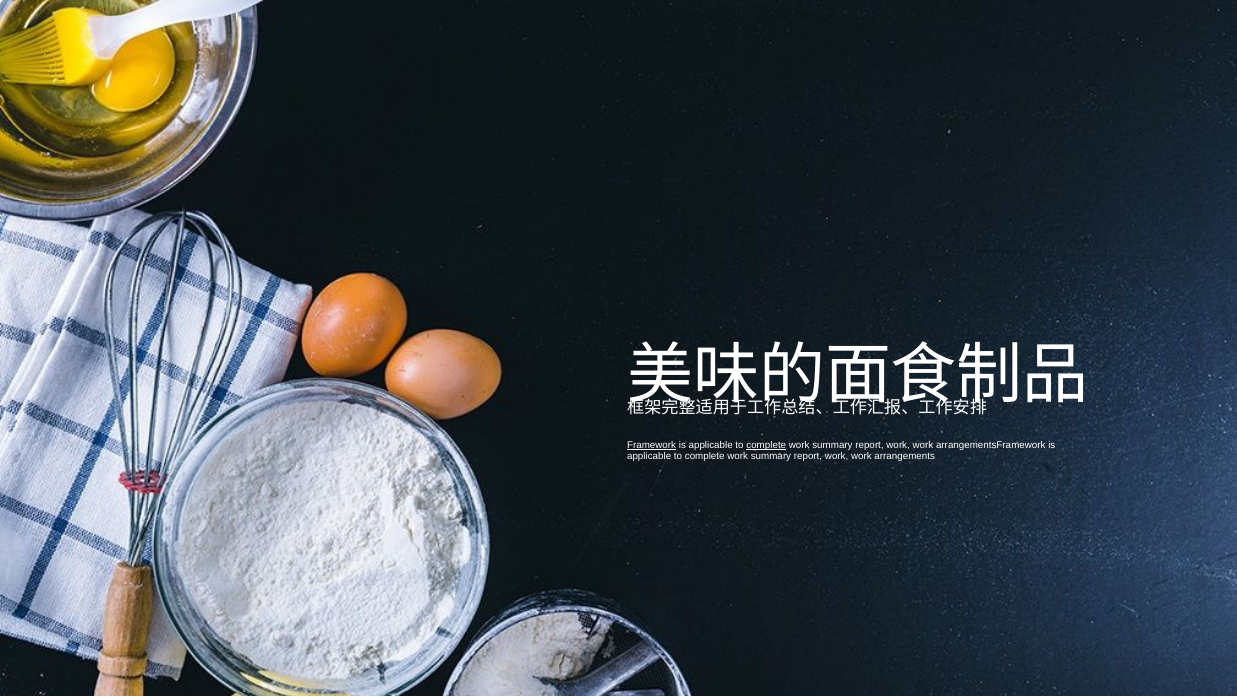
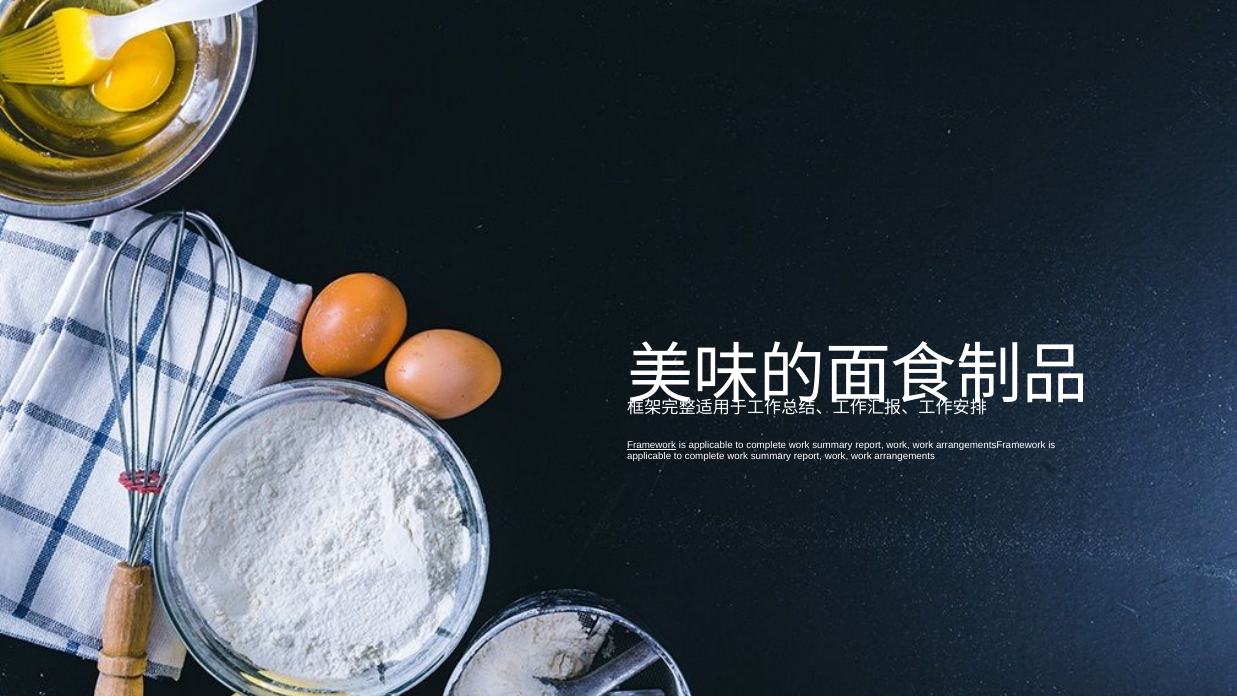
complete underline: present -> none (766, 445)
